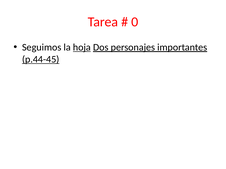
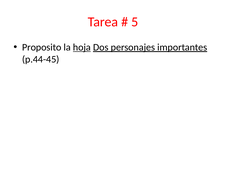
0: 0 -> 5 (135, 22)
Seguimos: Seguimos -> Proposito (42, 47)
p.44-45 underline: present -> none (41, 59)
